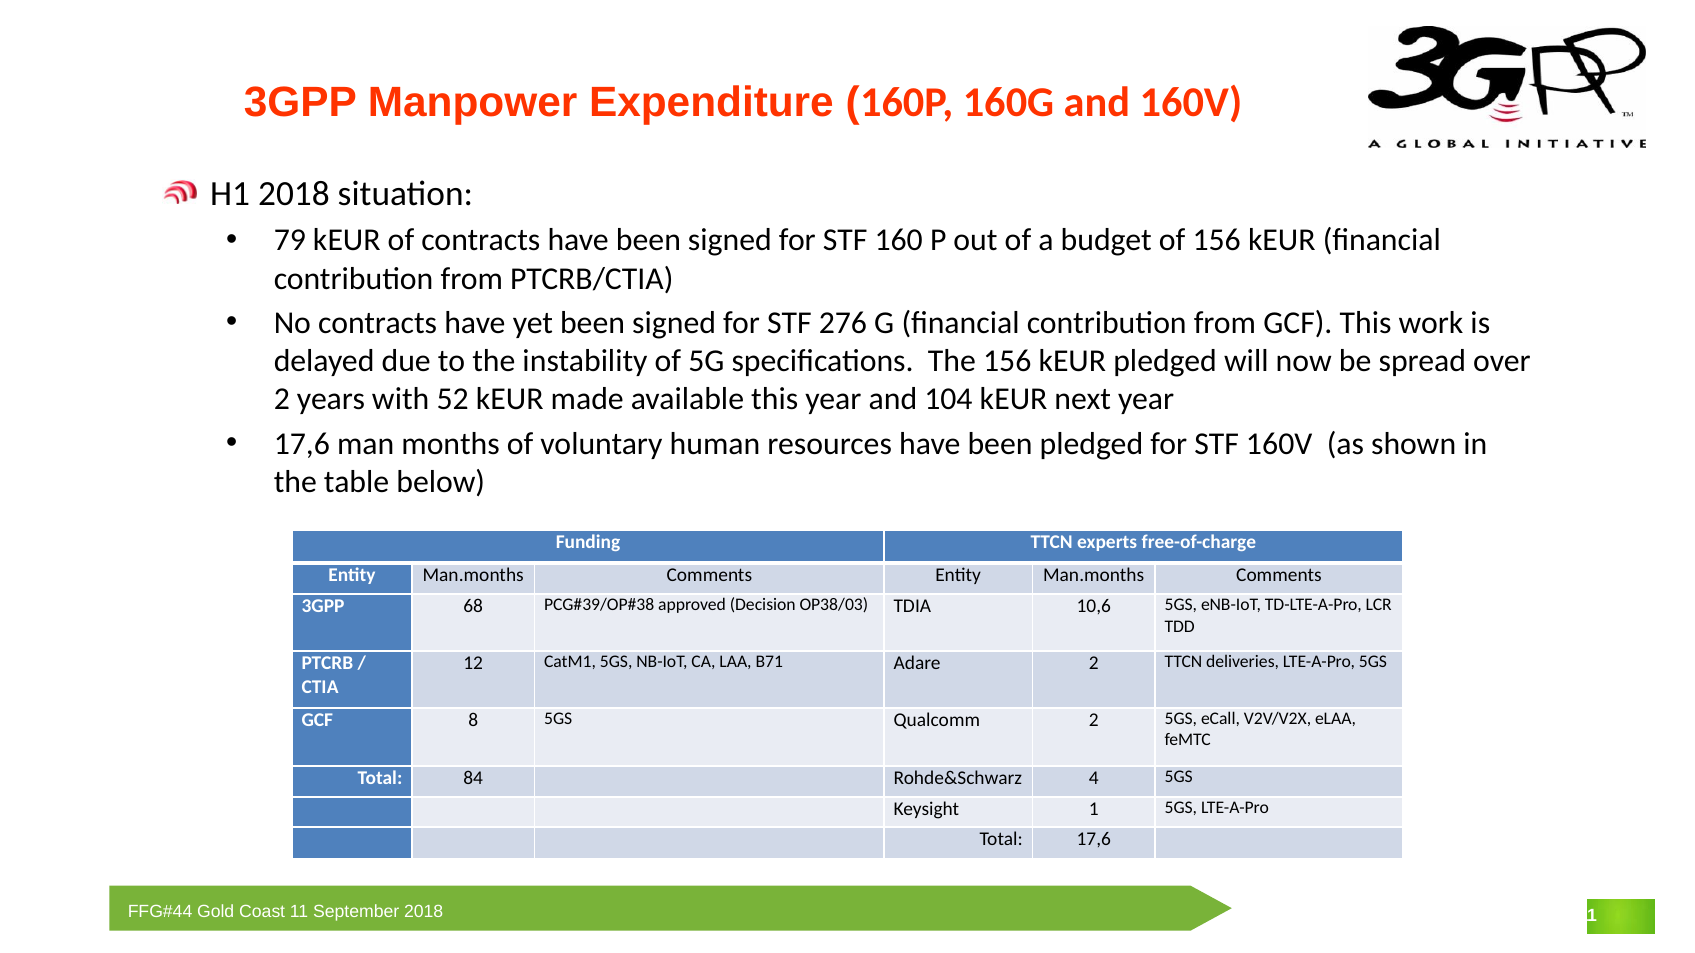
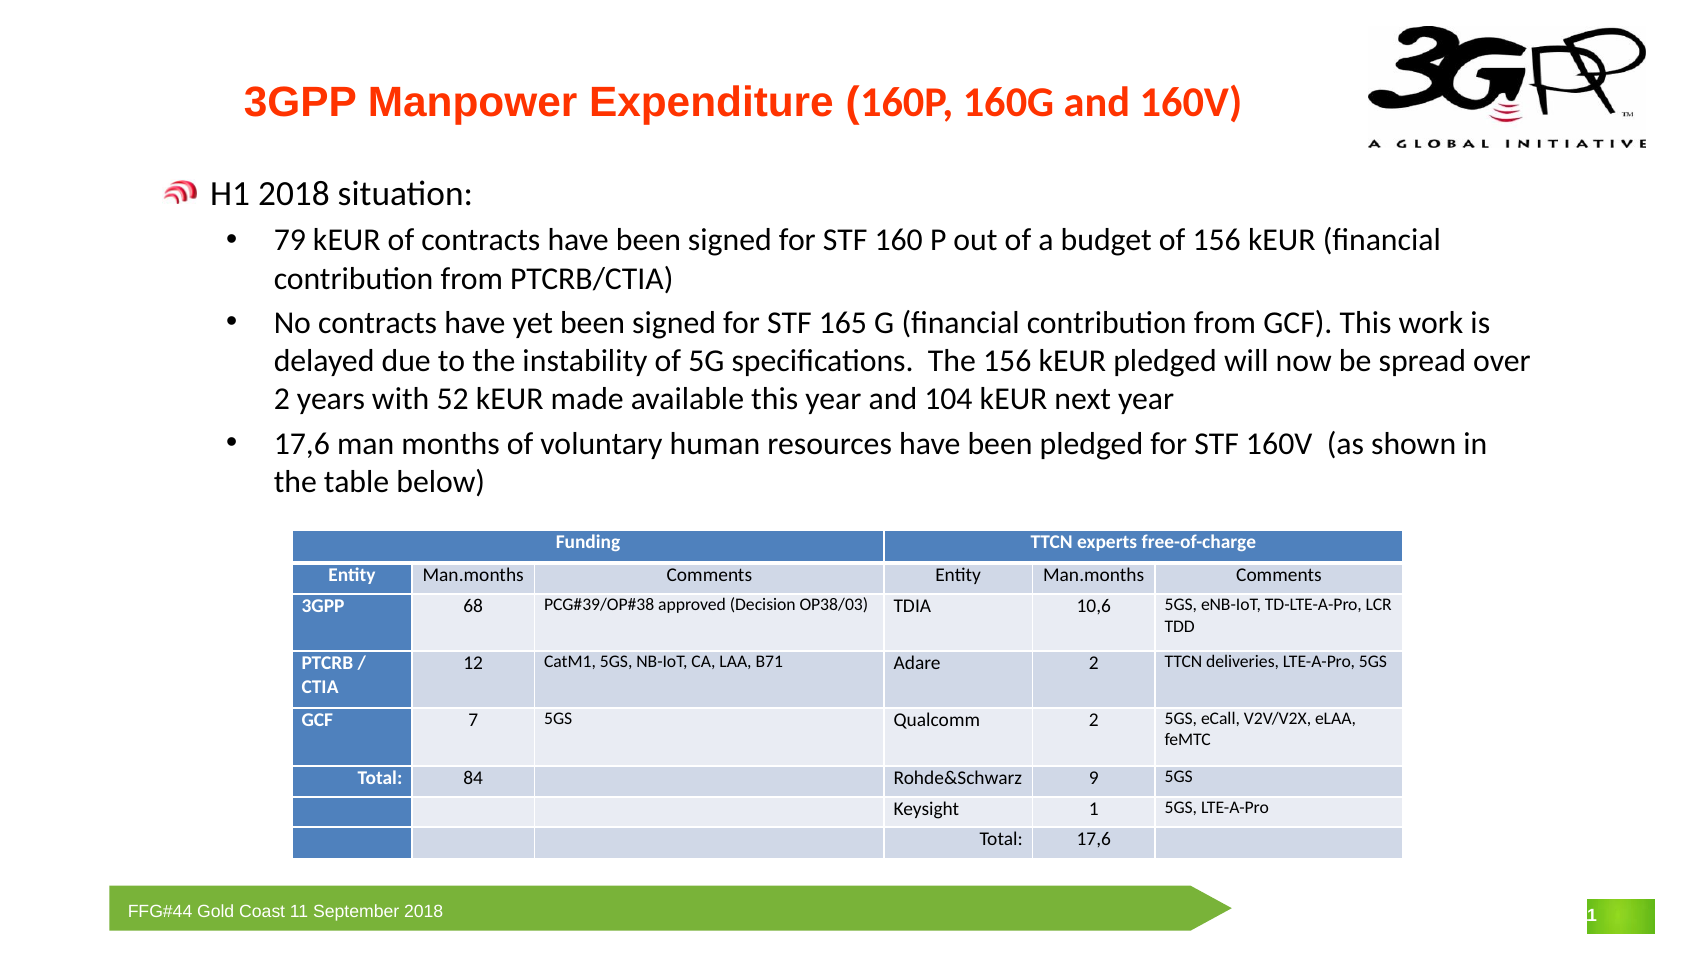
276: 276 -> 165 (843, 323)
8: 8 -> 7 (473, 720)
4: 4 -> 9 (1094, 779)
